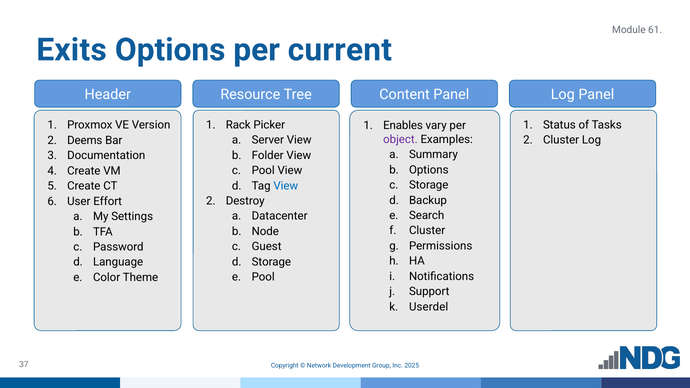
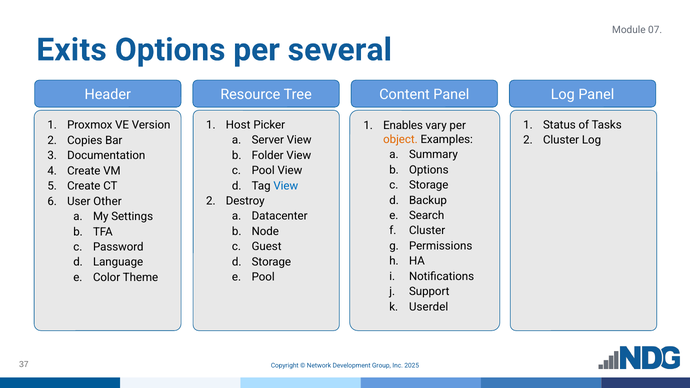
61: 61 -> 07 (655, 30)
current: current -> several (340, 50)
Rack: Rack -> Host (238, 125)
object colour: purple -> orange (400, 139)
Deems: Deems -> Copies (85, 140)
Effort: Effort -> Other (108, 201)
